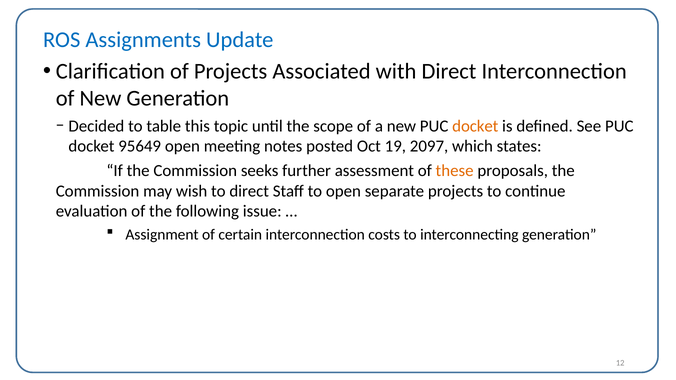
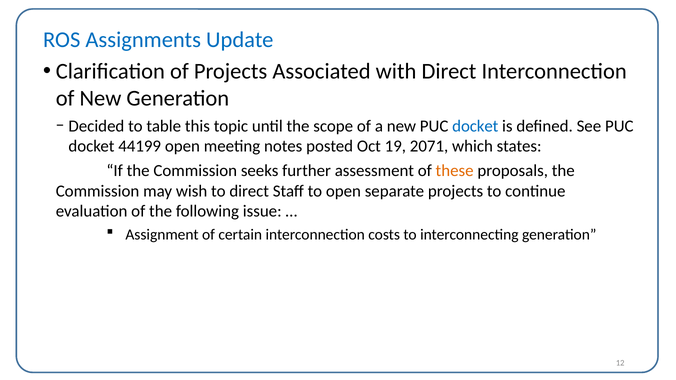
docket colour: orange -> blue (475, 126)
95649: 95649 -> 44199 (140, 146)
2097: 2097 -> 2071 (429, 146)
